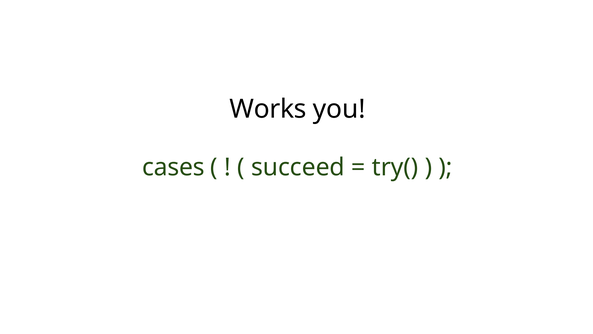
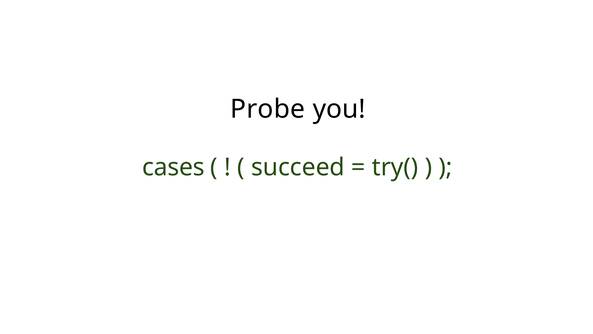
Works: Works -> Probe (268, 109)
